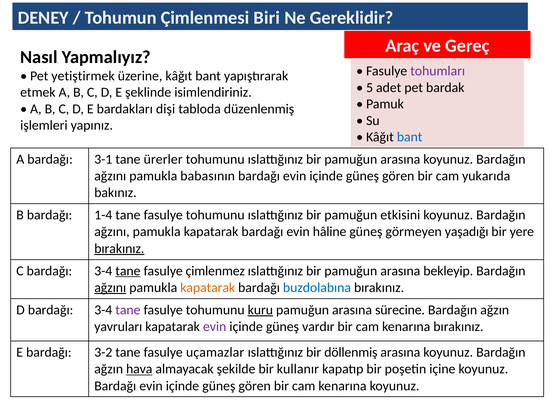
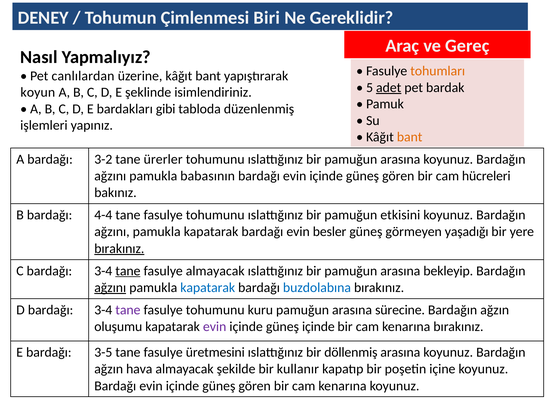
tohumları colour: purple -> orange (438, 71)
yetiştirmek: yetiştirmek -> canlılardan (83, 76)
adet underline: none -> present (389, 88)
etmek: etmek -> koyun (38, 93)
dişi: dişi -> gibi (166, 109)
bant colour: blue -> orange (410, 137)
3-1: 3-1 -> 3-2 (103, 159)
yukarıda: yukarıda -> hücreleri (486, 176)
1-4: 1-4 -> 4-4 (103, 215)
hâline: hâline -> besler (330, 232)
fasulye çimlenmez: çimlenmez -> almayacak (215, 271)
kapatarak colour: orange -> blue (208, 288)
kuru underline: present -> none (260, 310)
yavruları: yavruları -> oluşumu (118, 327)
güneş vardır: vardır -> içinde (318, 327)
3-2: 3-2 -> 3-5 (103, 353)
uçamazlar: uçamazlar -> üretmesini (215, 353)
hava underline: present -> none (139, 370)
